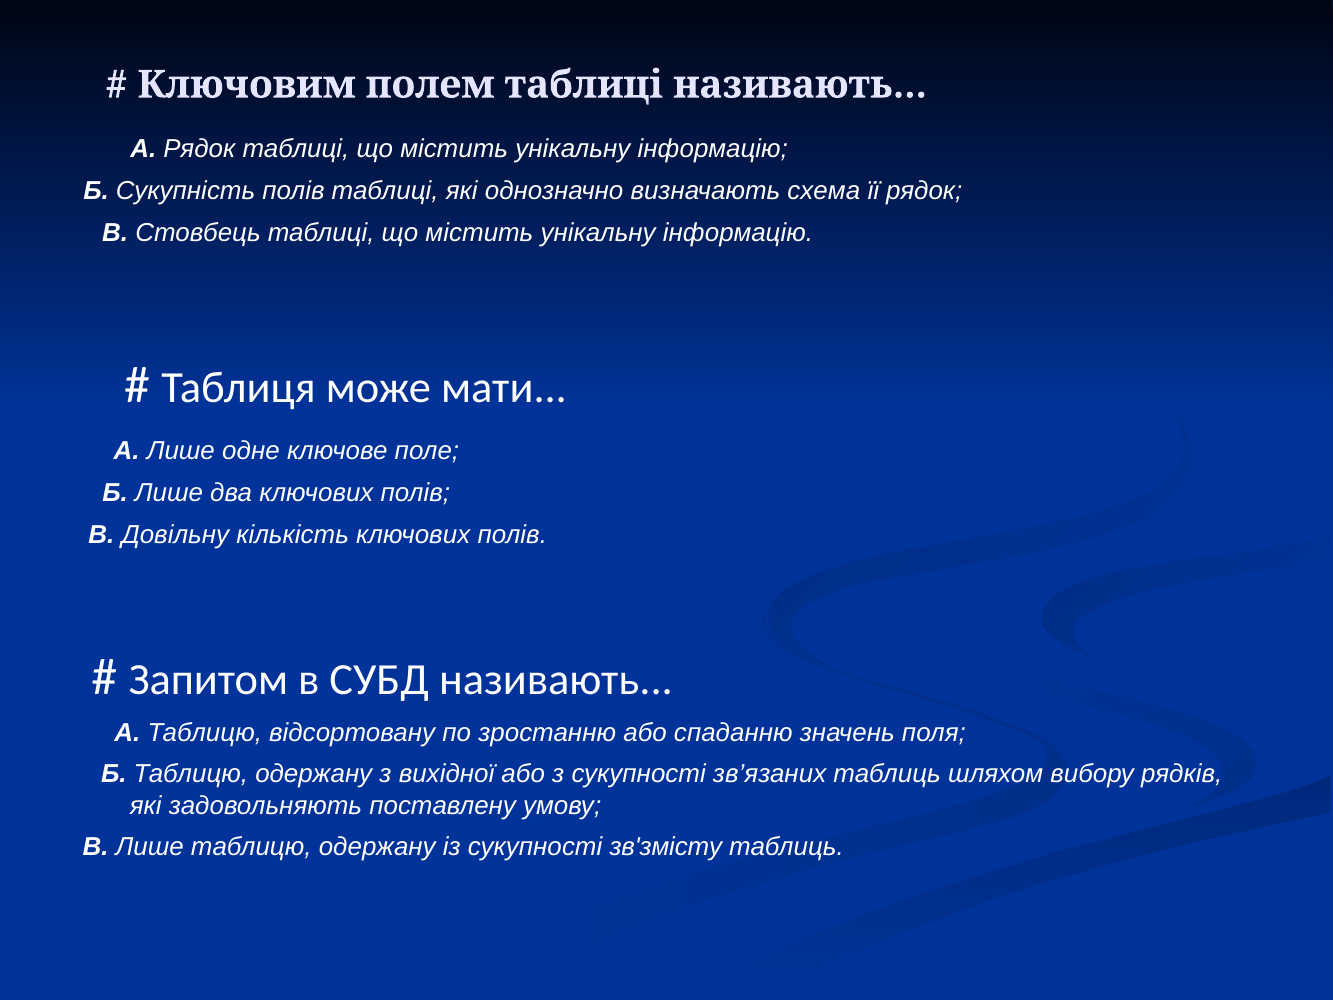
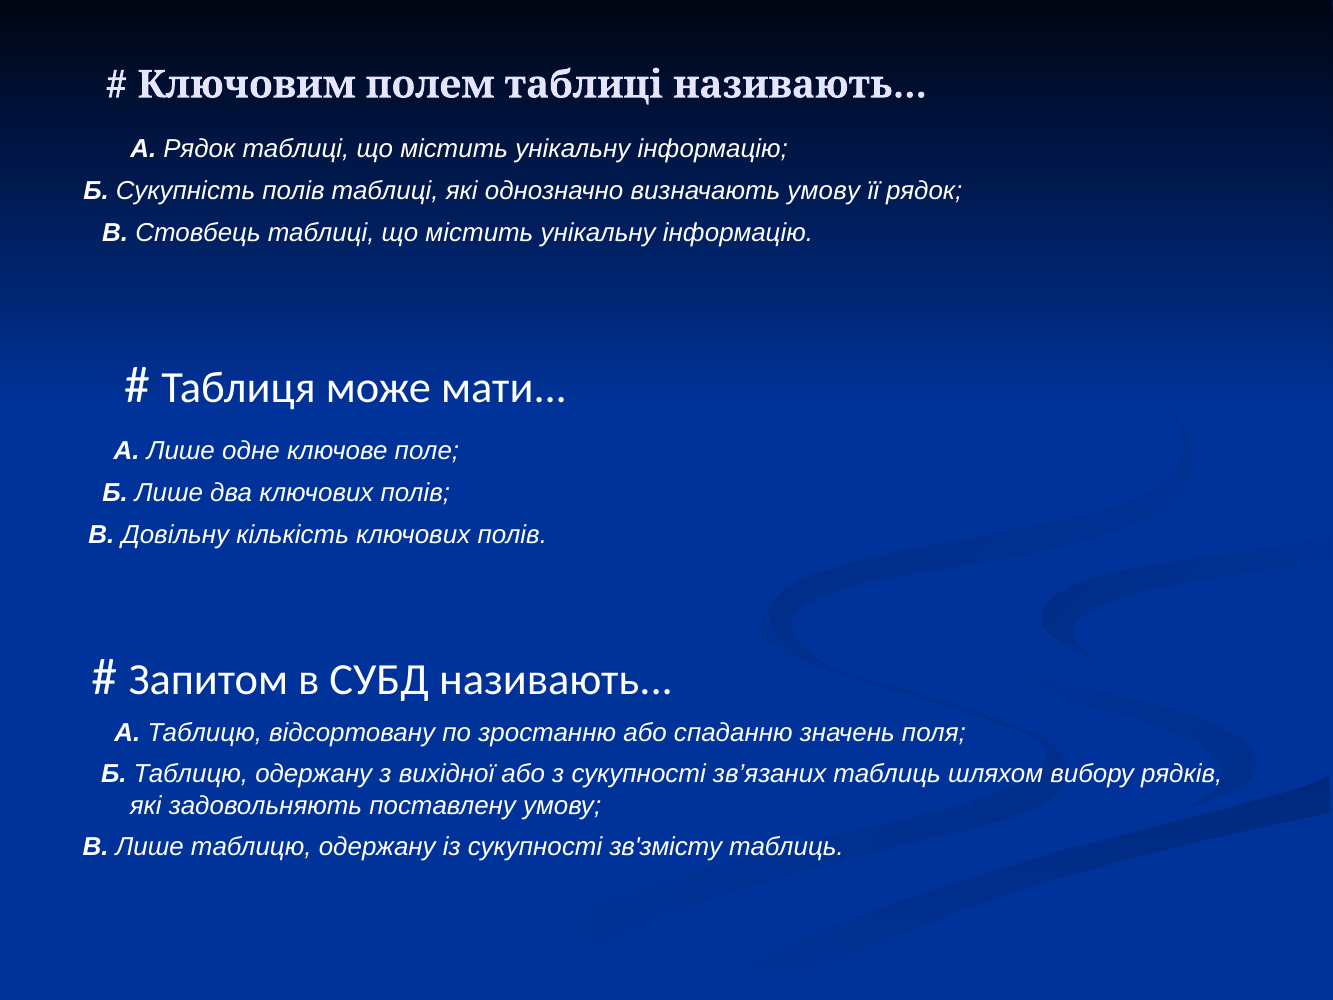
визначають схема: схема -> умову (824, 191)
